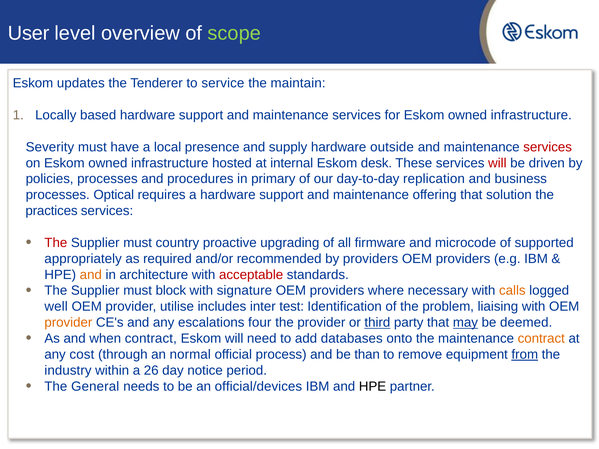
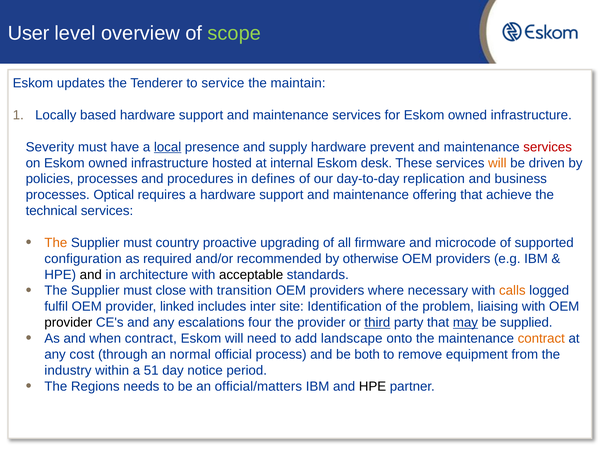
local underline: none -> present (168, 147)
outside: outside -> prevent (392, 147)
will colour: red -> orange (497, 163)
primary: primary -> defines (273, 179)
solution: solution -> achieve (509, 195)
practices: practices -> technical (51, 211)
The colour: red -> orange (56, 243)
appropriately: appropriately -> configuration (83, 259)
by providers: providers -> otherwise (371, 259)
and colour: orange -> black (91, 275)
acceptable colour: red -> black (251, 275)
block: block -> close (171, 291)
signature: signature -> transition (244, 291)
well: well -> fulfil (56, 307)
utilise: utilise -> linked (177, 307)
test: test -> site (292, 307)
provider colour: orange -> black (68, 323)
deemed: deemed -> supplied (526, 323)
databases: databases -> landscape (352, 339)
than: than -> both (367, 355)
from underline: present -> none (525, 355)
26: 26 -> 51 (151, 371)
General: General -> Regions (95, 387)
official/devices: official/devices -> official/matters (258, 387)
